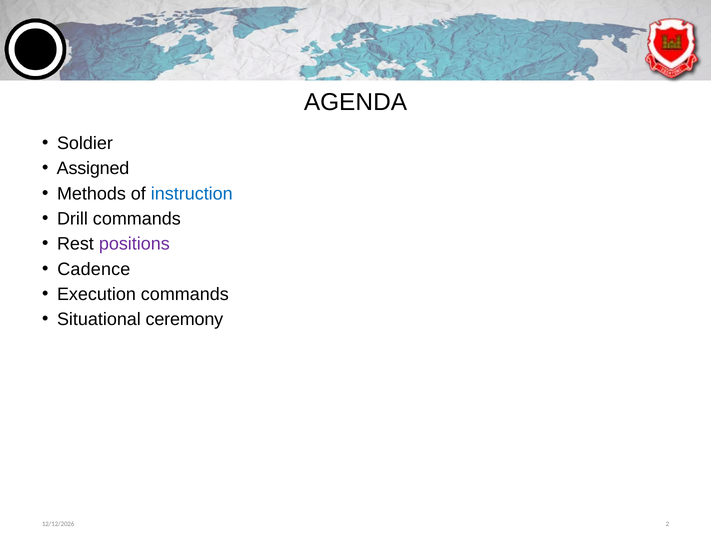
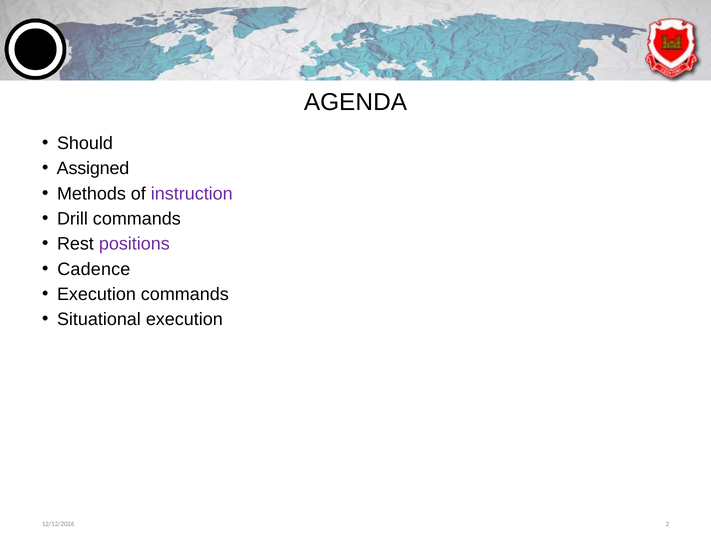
Soldier: Soldier -> Should (85, 143)
instruction colour: blue -> purple (192, 194)
Situational ceremony: ceremony -> execution (184, 320)
